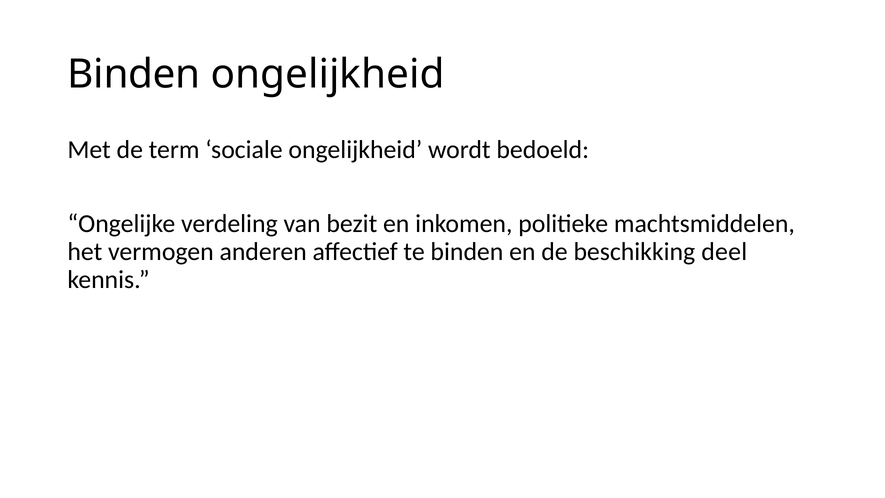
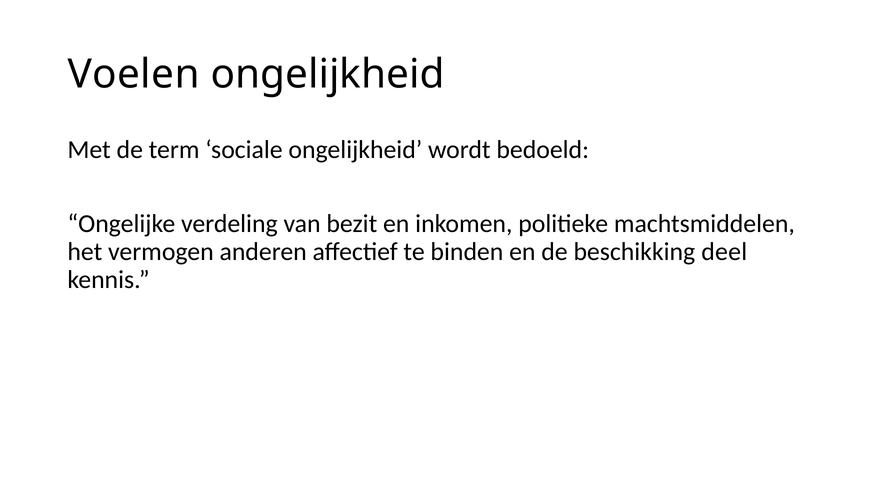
Binden: Binden -> Voelen (134, 74)
